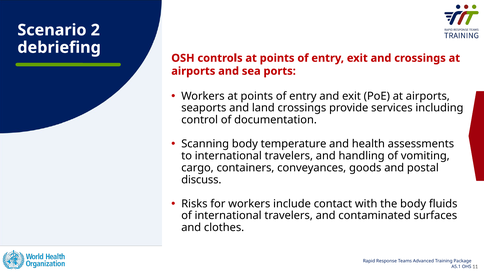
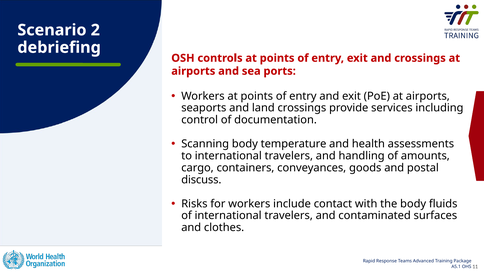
vomiting: vomiting -> amounts (425, 156)
